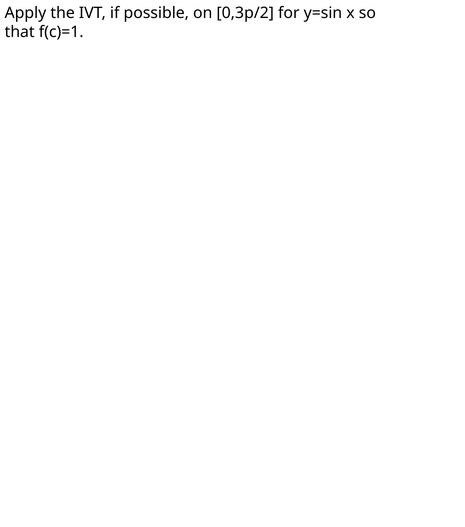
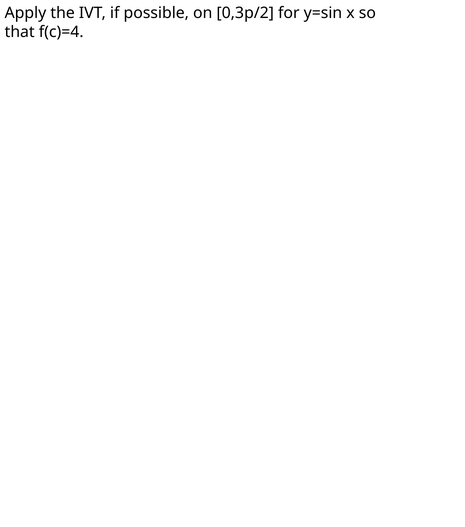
f(c)=1: f(c)=1 -> f(c)=4 (61, 32)
